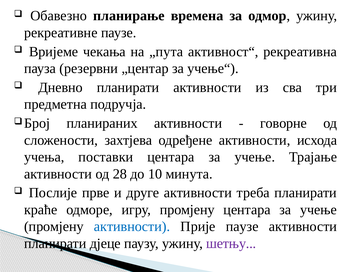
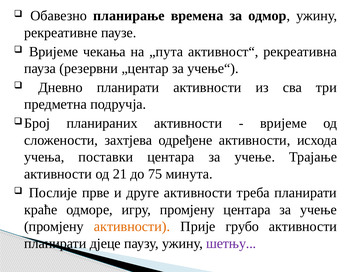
говорне: говорне -> вријеме (283, 123)
28: 28 -> 21 (120, 174)
10: 10 -> 75 (155, 174)
активности colour: blue -> orange (132, 226)
Прије паузе: паузе -> грубо (242, 226)
